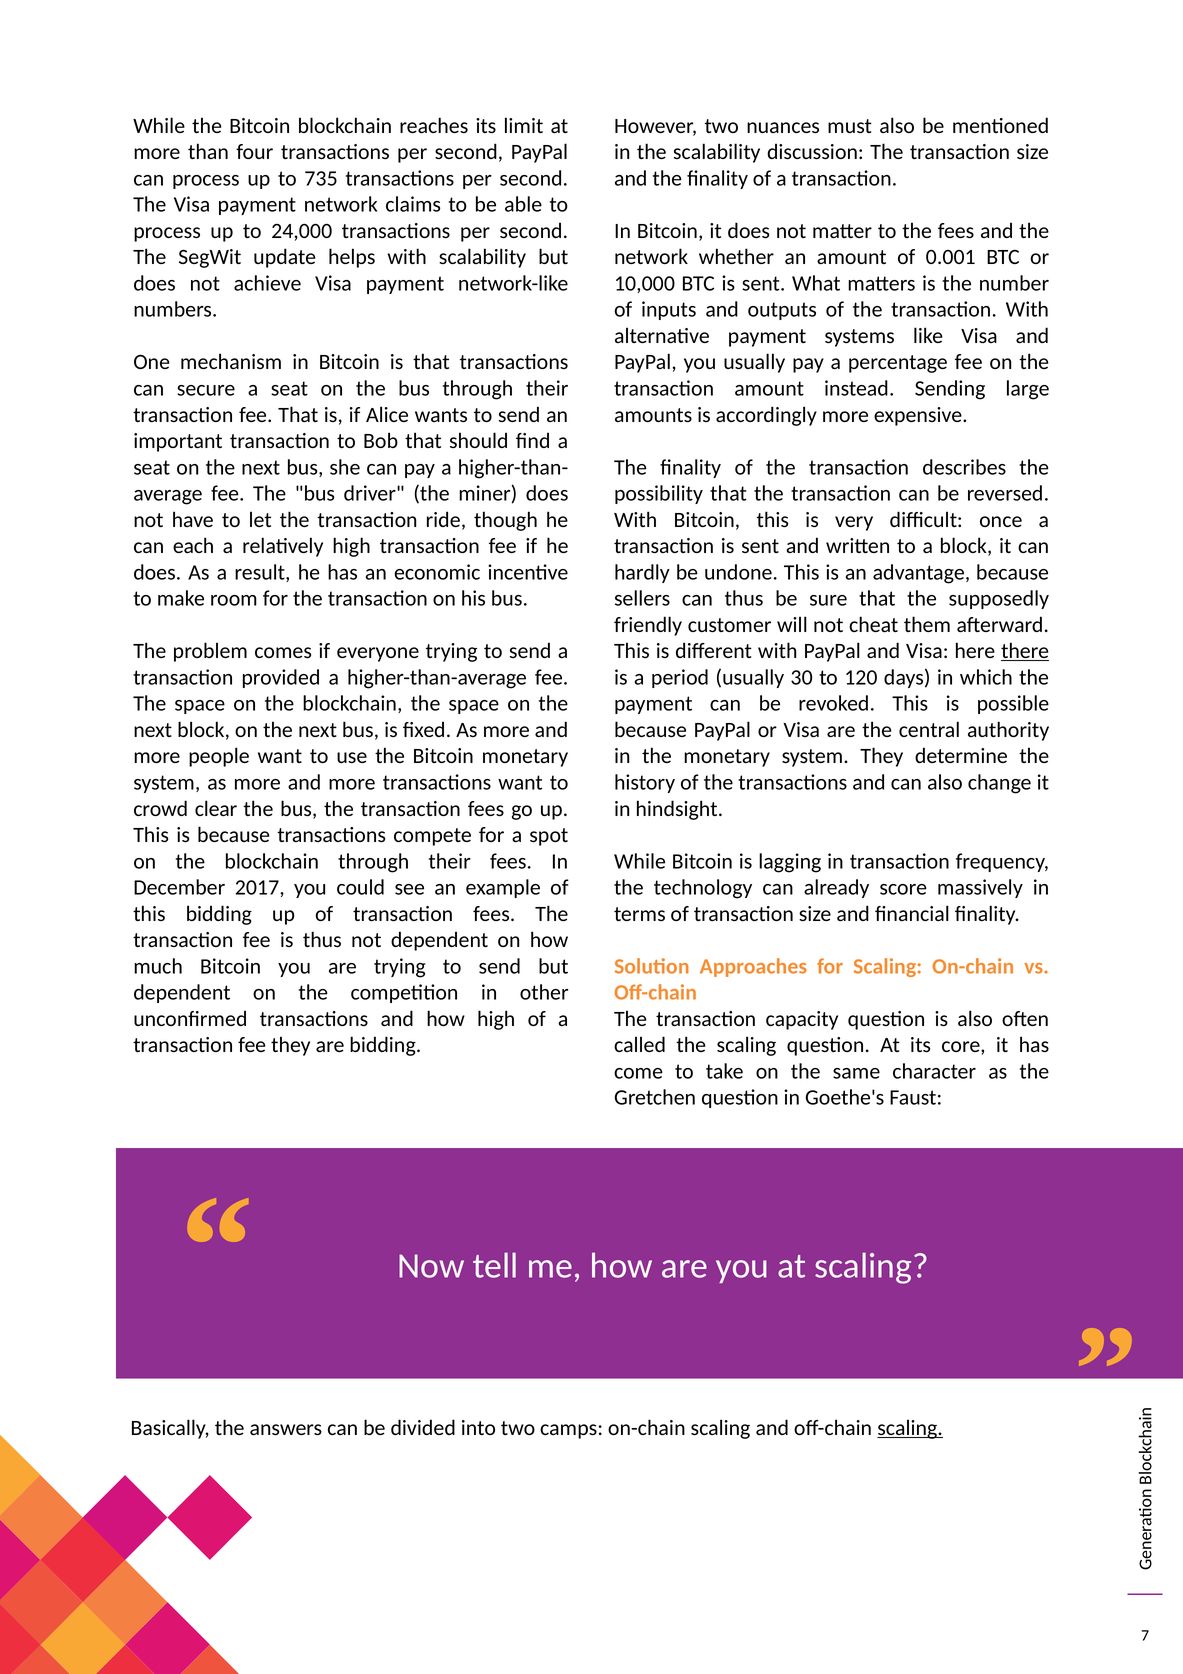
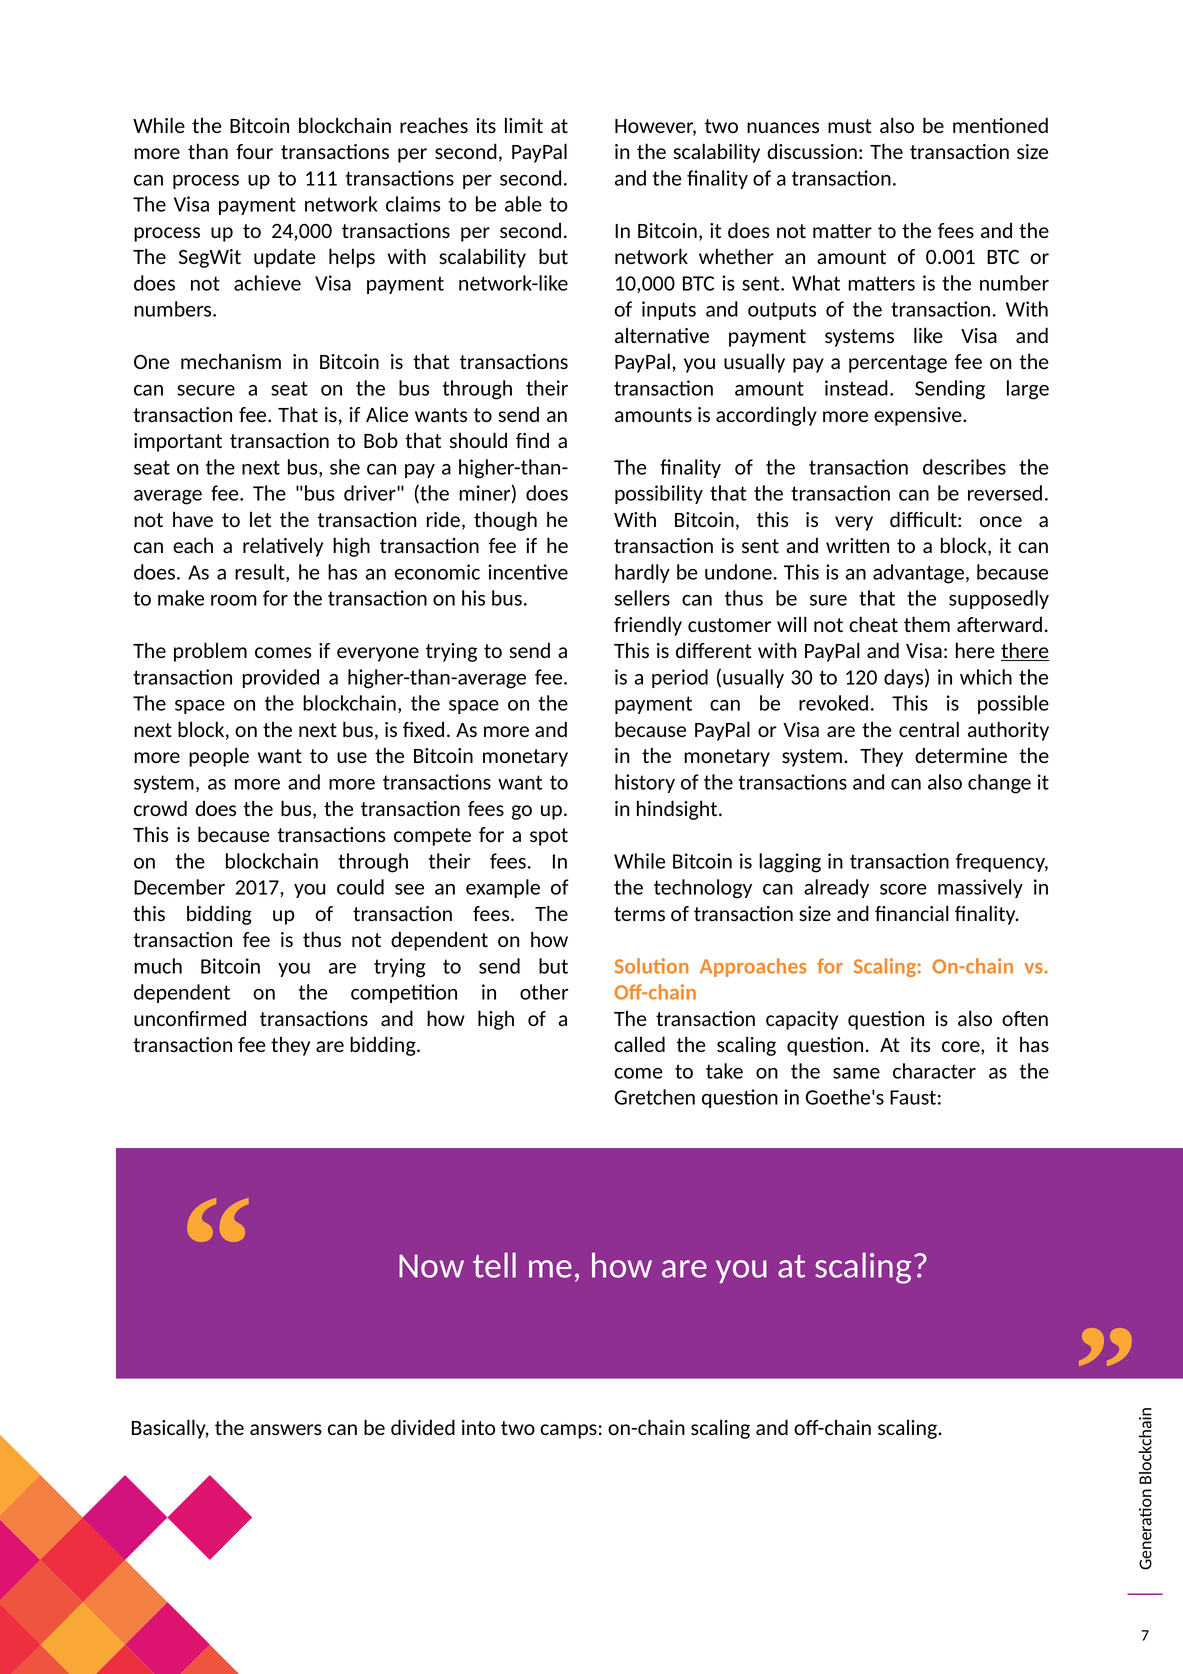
735: 735 -> 111 (321, 178)
crowd clear: clear -> does (216, 808)
scaling underline: present -> none (910, 1427)
